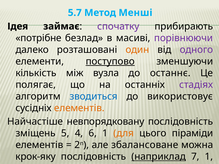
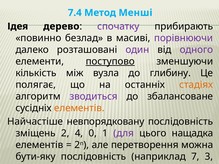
5.7: 5.7 -> 7.4 (75, 13)
займає: займає -> дерево (61, 26)
потрібне: потрібне -> повинно (38, 38)
один colour: orange -> purple (137, 50)
до останнє: останнє -> глибину (170, 73)
стадіях colour: purple -> orange (196, 85)
зводиться colour: blue -> purple (94, 96)
використовує: використовує -> збалансоване (180, 96)
5: 5 -> 2 (65, 133)
6: 6 -> 0 (93, 133)
для colour: orange -> purple (124, 133)
піраміди: піраміди -> нащадка (193, 133)
збалансоване: збалансоване -> перетворення (145, 145)
крок-яку: крок-яку -> бути-яку (36, 157)
наприклад underline: present -> none (159, 157)
7 1: 1 -> 3 (209, 157)
